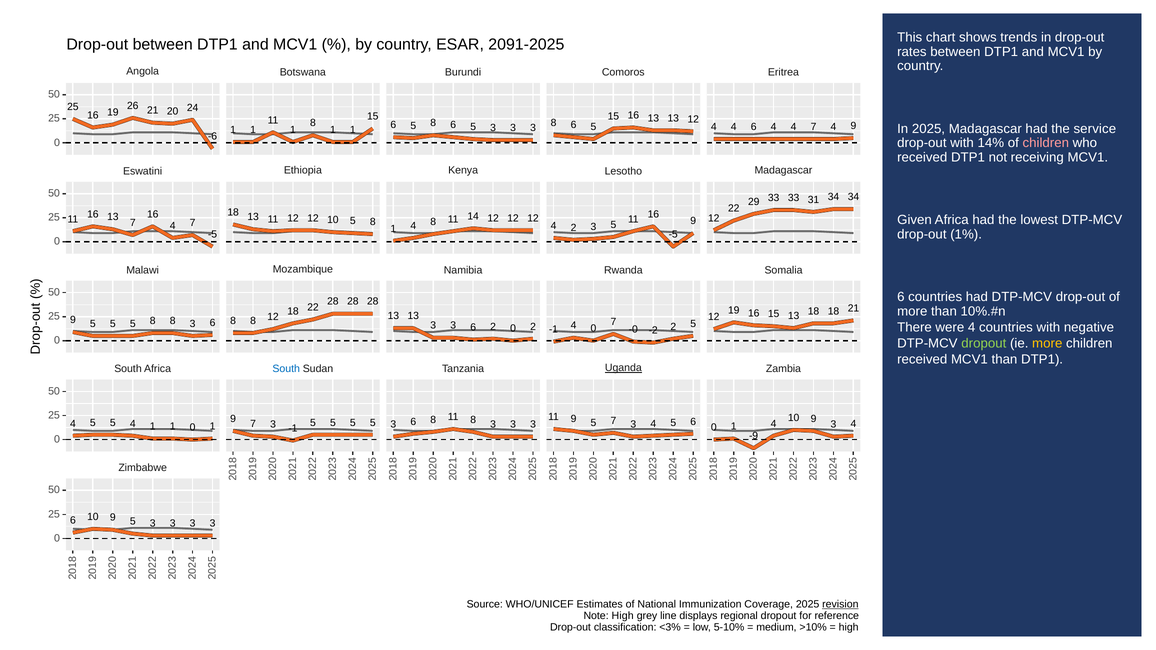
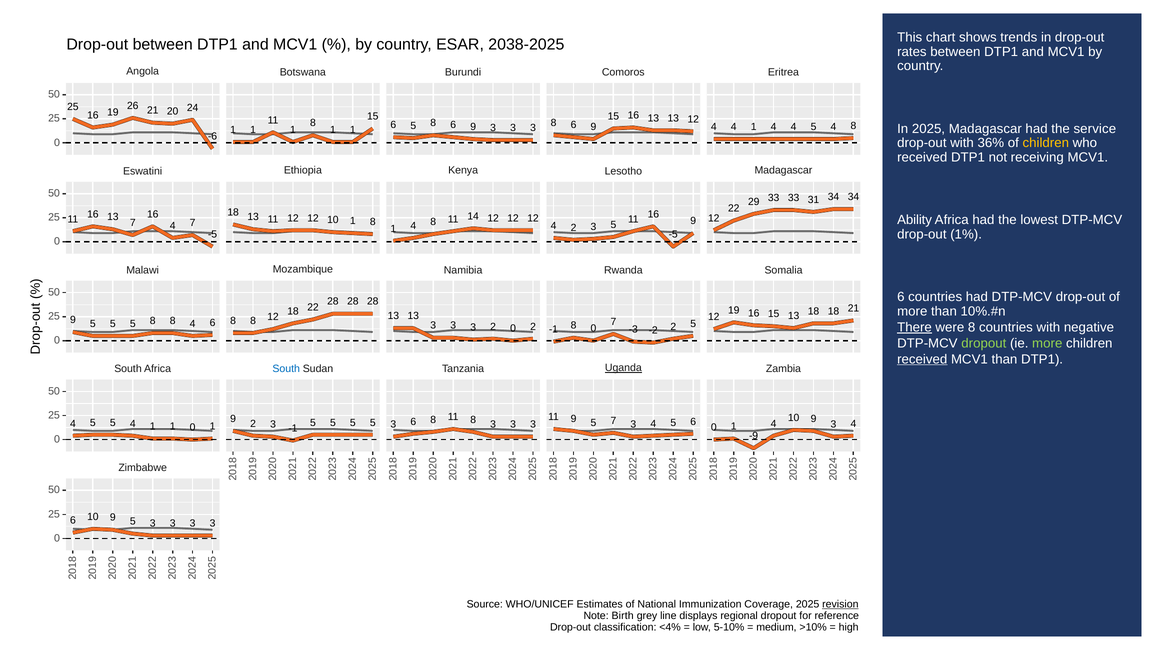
2091-2025: 2091-2025 -> 2038-2025 (526, 45)
5: 5 -> 9 (593, 127)
5 8 6 5: 5 -> 9 (473, 127)
4 4 6: 6 -> 1 (754, 127)
4 4 7: 7 -> 5 (814, 127)
9: 9 -> 8 (853, 126)
14%: 14% -> 36% (991, 143)
children colour: pink -> yellow (1046, 143)
10 5: 5 -> 1 (353, 221)
Given: Given -> Ability (915, 220)
8 8 3: 3 -> 4 (193, 324)
6: 6 -> 3 (473, 328)
There underline: none -> present (915, 327)
were 4: 4 -> 8 (972, 327)
-1 4: 4 -> 8 (574, 326)
-0: -0 -> -3 (633, 330)
more colour: yellow -> light green (1047, 343)
received underline: none -> present (922, 359)
7: 7 -> 2 (253, 424)
Note High: High -> Birth (623, 616)
<3%: <3% -> <4% (670, 627)
